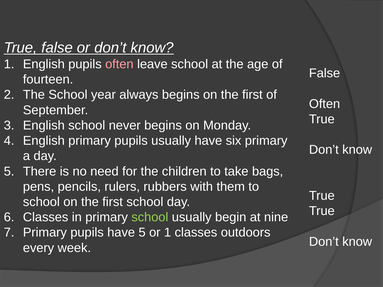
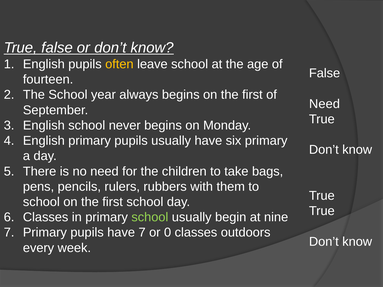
often colour: pink -> yellow (119, 64)
Often: Often -> Need (325, 104)
have 5: 5 -> 7 (142, 233)
or 1: 1 -> 0 (168, 233)
